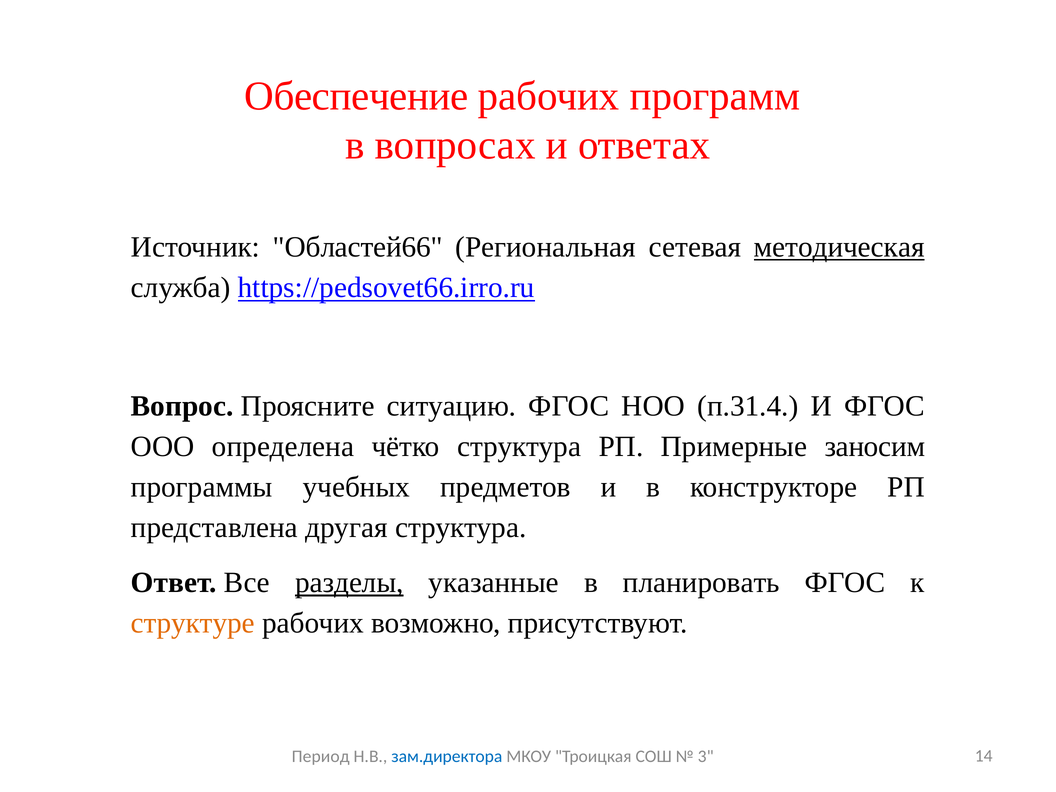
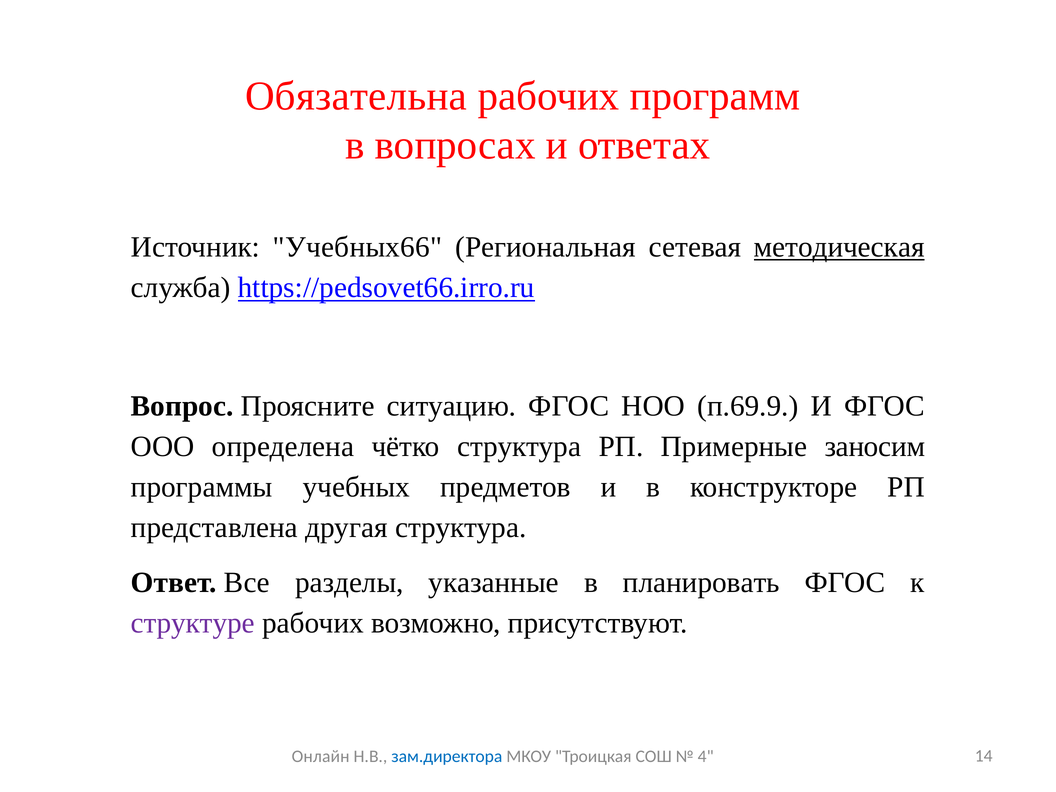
Обеспечение: Обеспечение -> Обязательна (356, 96)
Областей66: Областей66 -> Учебных66 (358, 247)
п.31.4: п.31.4 -> п.69.9 (748, 406)
разделы underline: present -> none (349, 583)
структуре colour: orange -> purple (193, 623)
Период: Период -> Онлайн (321, 756)
3: 3 -> 4 (706, 756)
